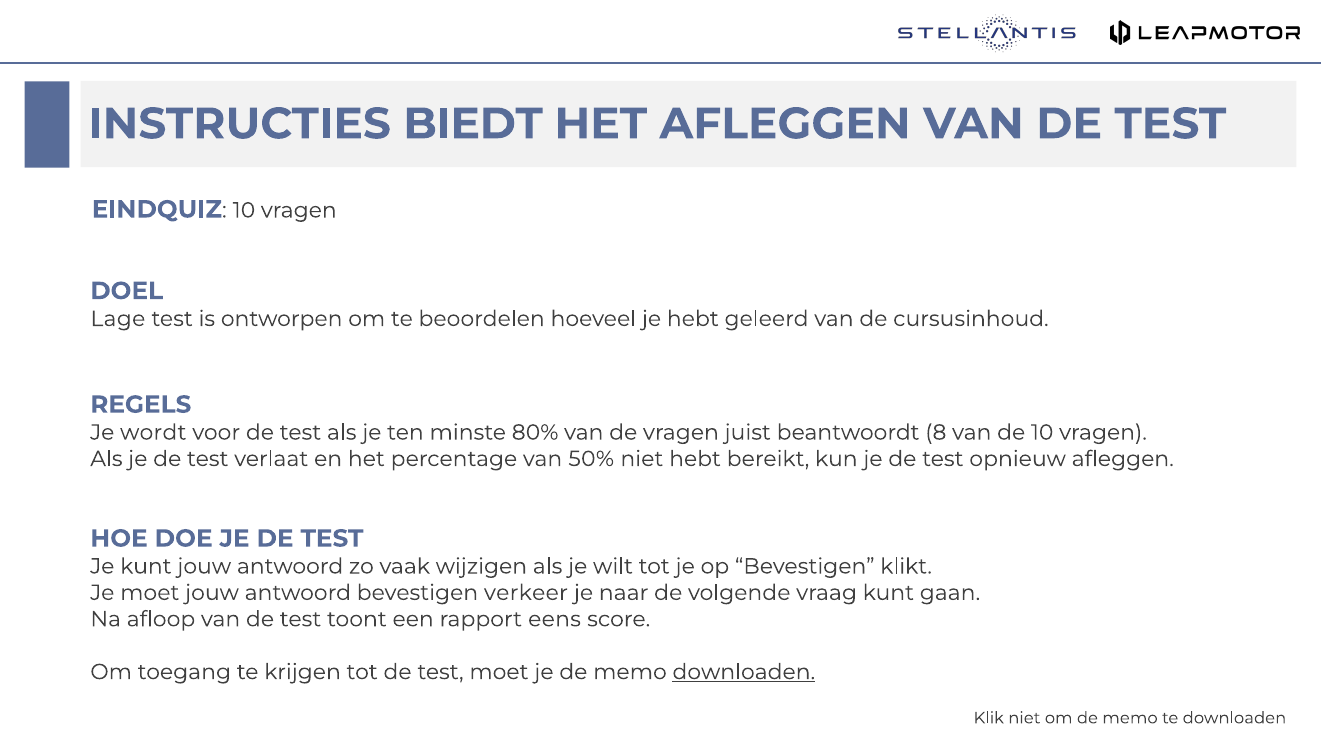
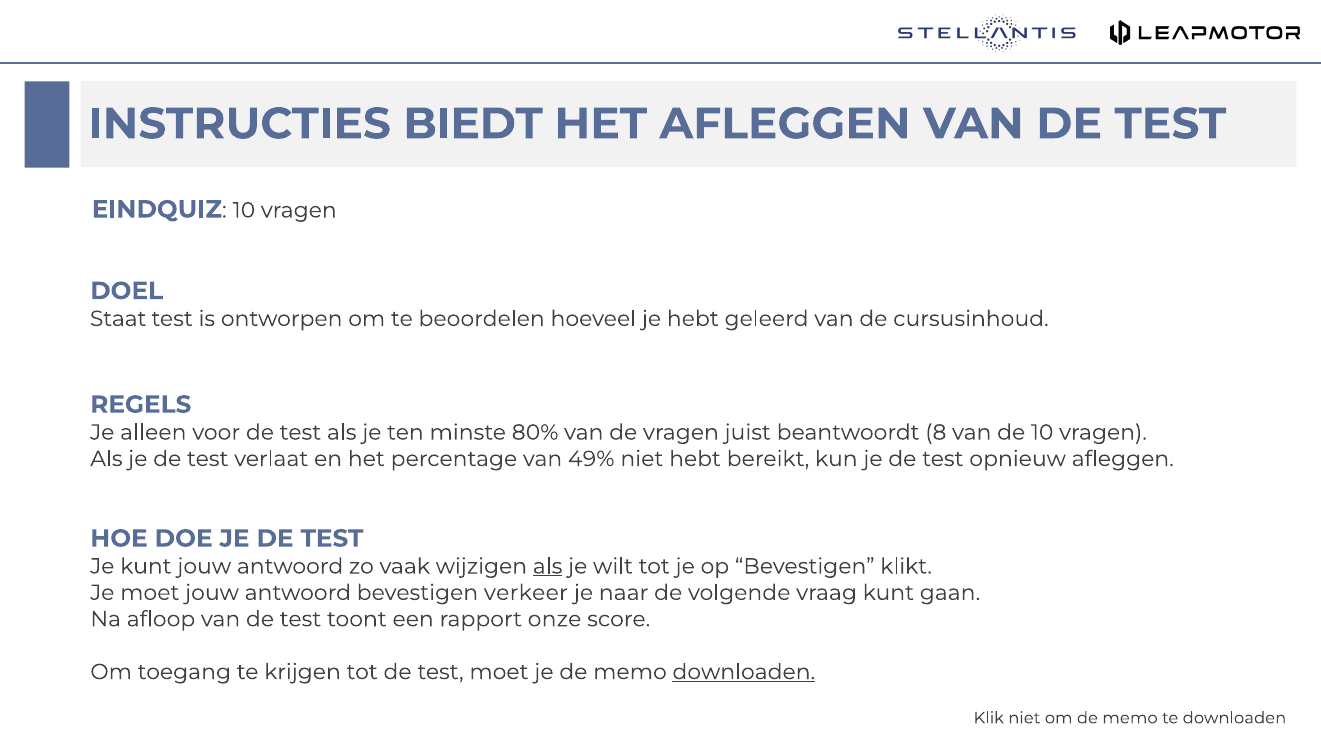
Lage: Lage -> Staat (118, 319)
wordt: wordt -> alleen (153, 432)
50%: 50% -> 49% (591, 459)
als underline: none -> present (548, 566)
eens: eens -> onze (555, 619)
